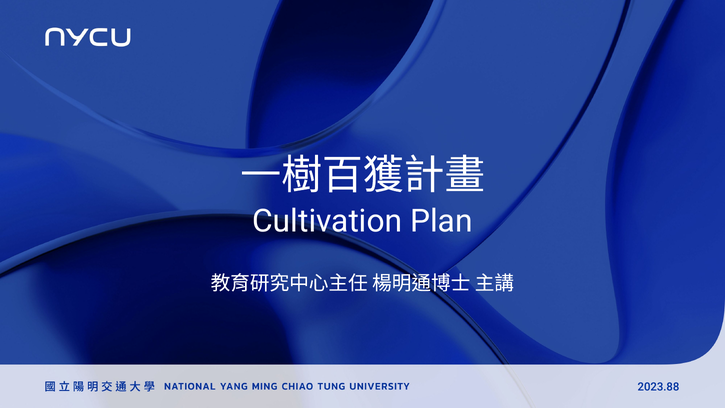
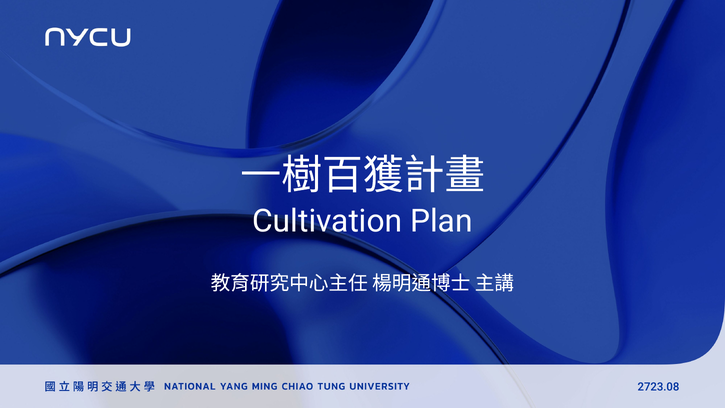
2023.88: 2023.88 -> 2723.08 (658, 387)
